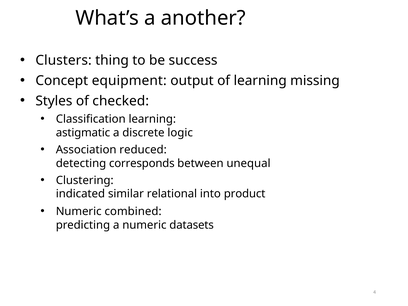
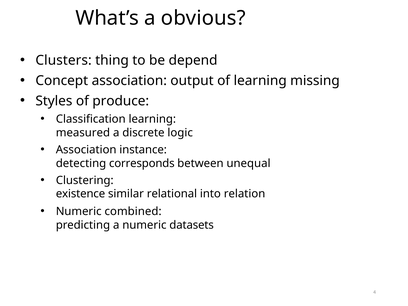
another: another -> obvious (203, 18)
success: success -> depend (193, 60)
Concept equipment: equipment -> association (129, 81)
checked: checked -> produce (121, 101)
astigmatic: astigmatic -> measured (83, 133)
reduced: reduced -> instance (143, 150)
indicated: indicated -> existence (81, 194)
product: product -> relation (245, 194)
